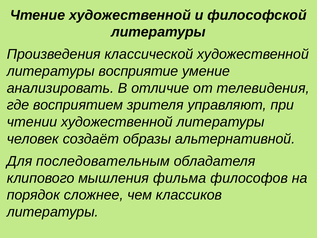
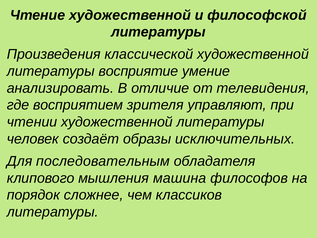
альтернативной: альтернативной -> исключительных (235, 139)
фильма: фильма -> машина (180, 178)
